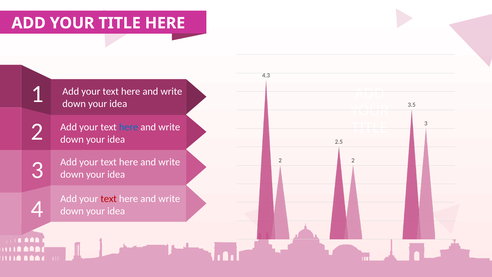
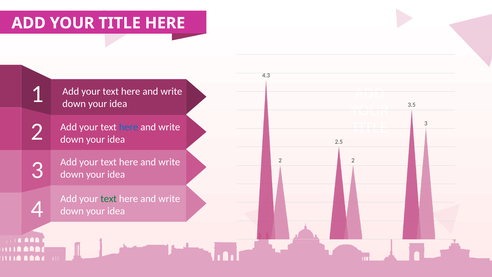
text colour: red -> green (109, 199)
